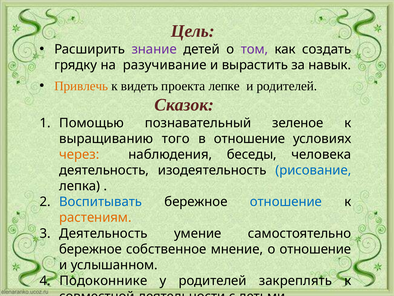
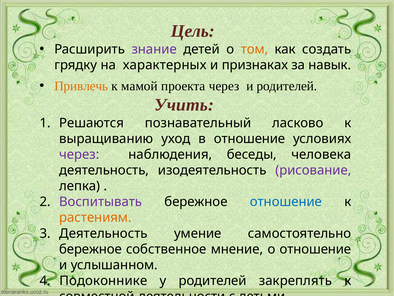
том colour: purple -> orange (254, 49)
разучивание: разучивание -> характерных (165, 65)
вырастить: вырастить -> признаках (255, 65)
видеть: видеть -> мамой (139, 86)
проекта лепке: лепке -> через (224, 86)
Сказок: Сказок -> Учить (184, 105)
Помощью: Помощью -> Решаются (92, 123)
зеленое: зеленое -> ласково (298, 123)
того: того -> уход (176, 138)
через colour: orange -> purple (79, 154)
рисование colour: blue -> purple (313, 170)
Воспитывать colour: blue -> purple (101, 202)
